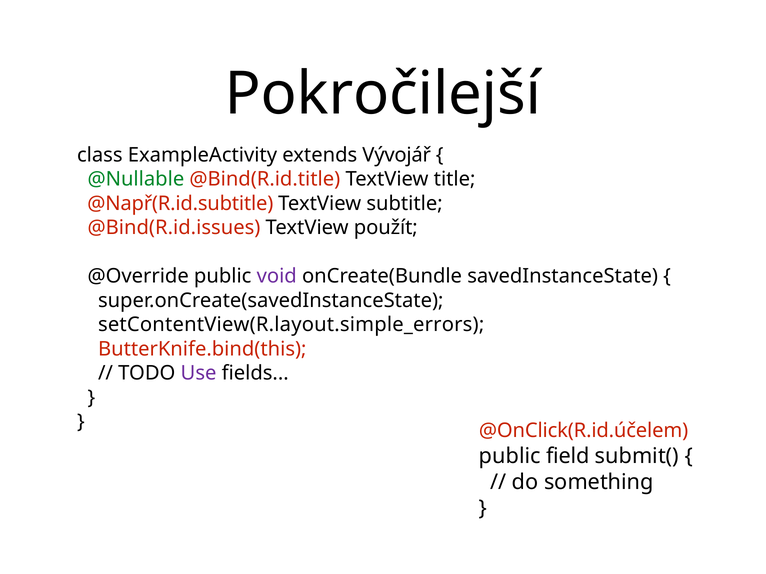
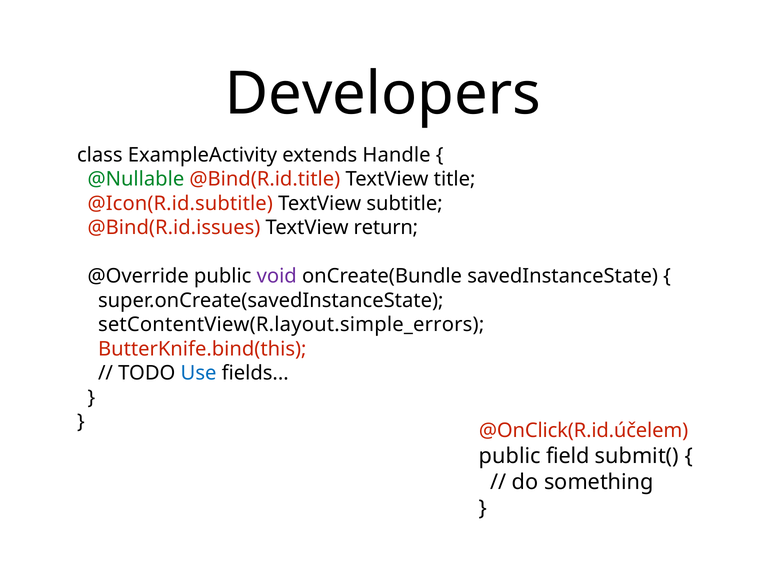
Pokročilejší: Pokročilejší -> Developers (383, 94)
Vývojář: Vývojář -> Handle (397, 155)
@Např(R.id.subtitle: @Např(R.id.subtitle -> @Icon(R.id.subtitle (180, 204)
použít: použít -> return (386, 228)
Use colour: purple -> blue (199, 374)
